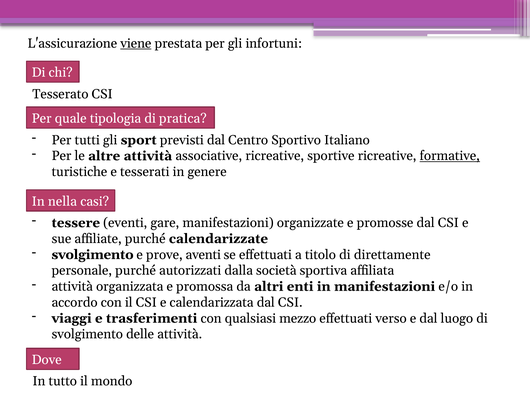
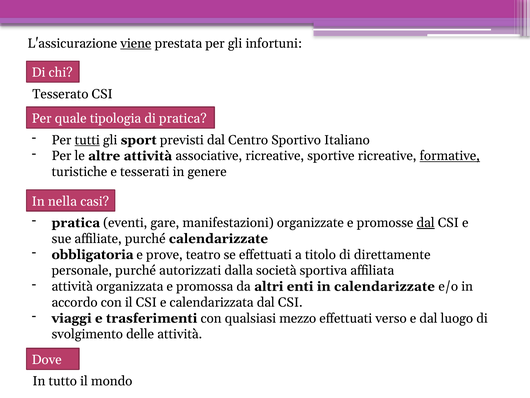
tutti underline: none -> present (87, 140)
tessere: tessere -> pratica (76, 223)
dal underline: none -> present (426, 223)
svolgimento: svolgimento -> obbligatoria (93, 254)
aventi: aventi -> teatro (203, 254)
in manifestazioni: manifestazioni -> calendarizzate (384, 286)
